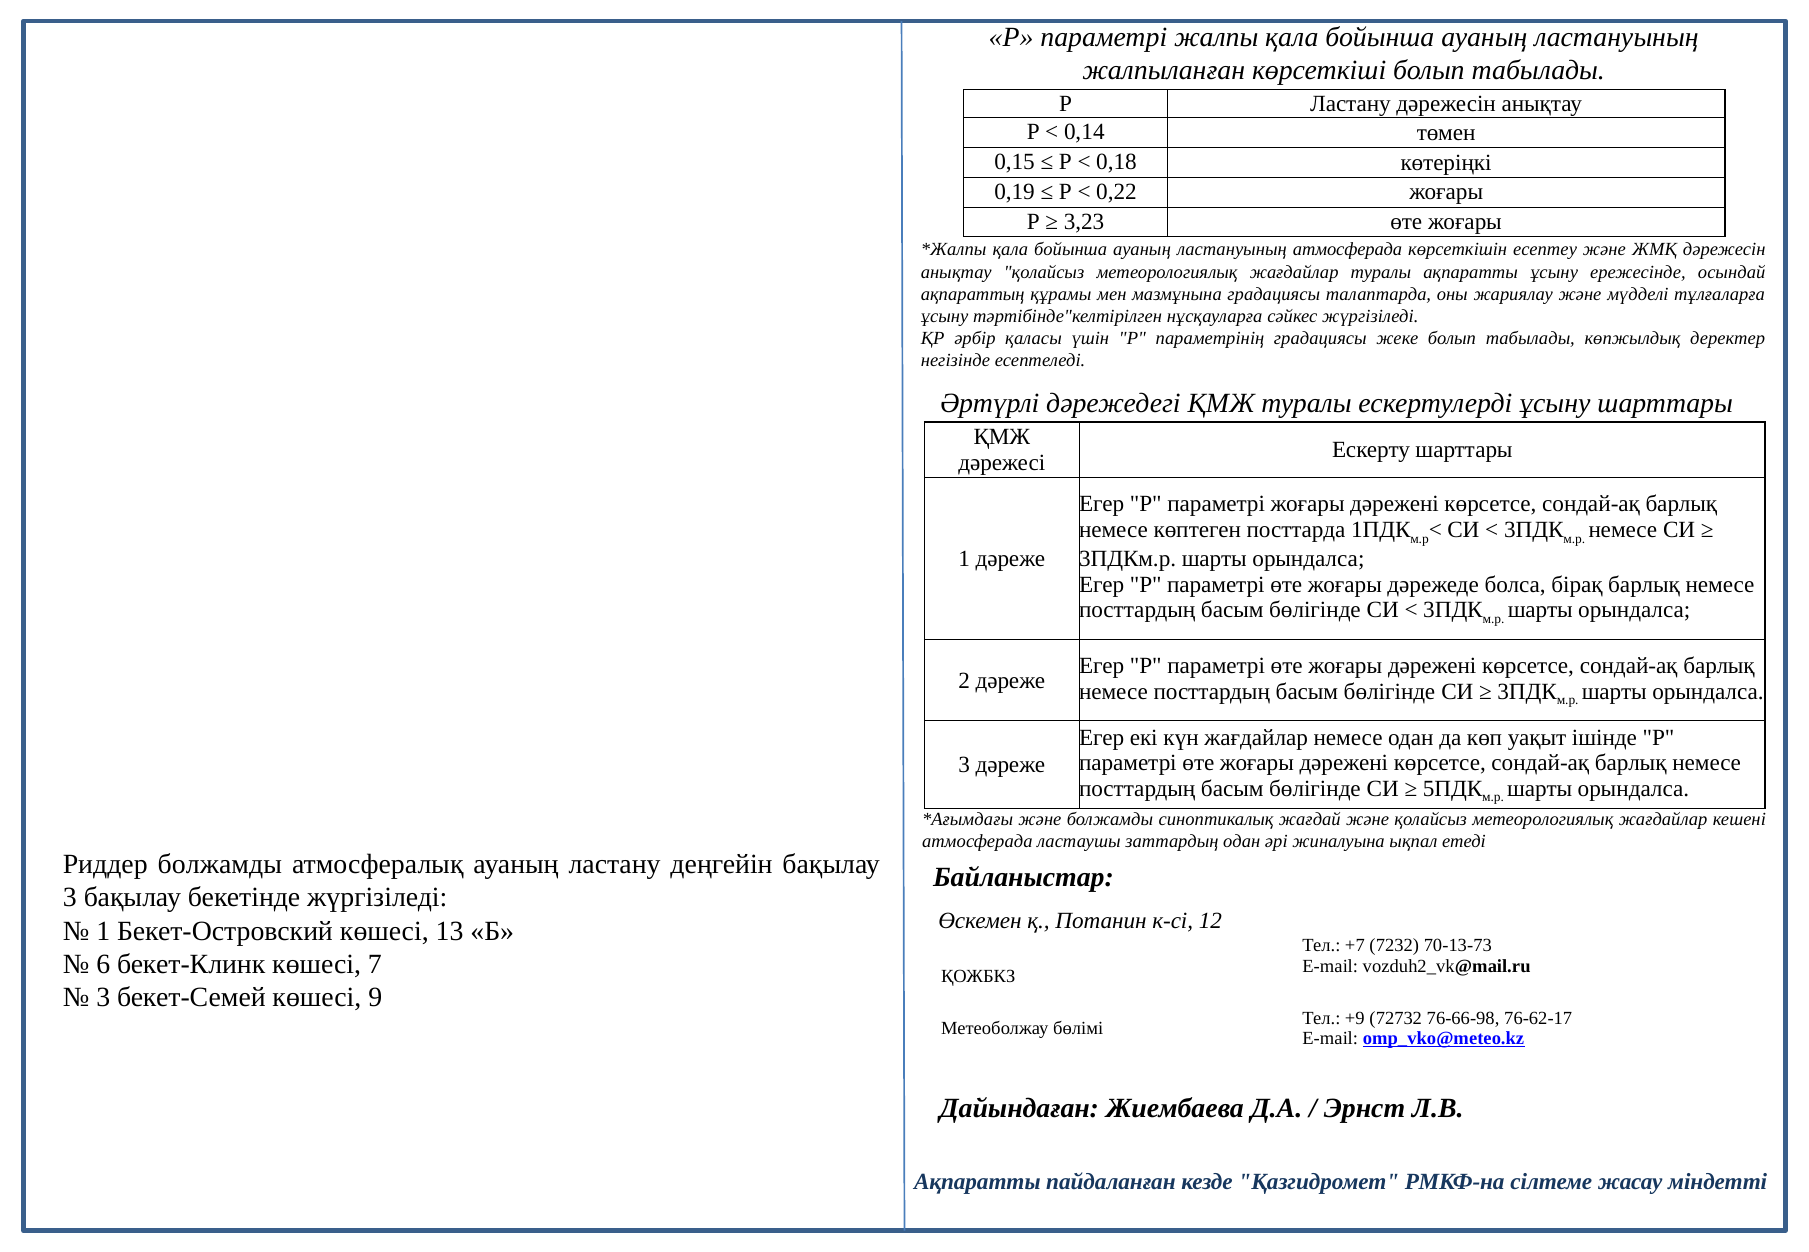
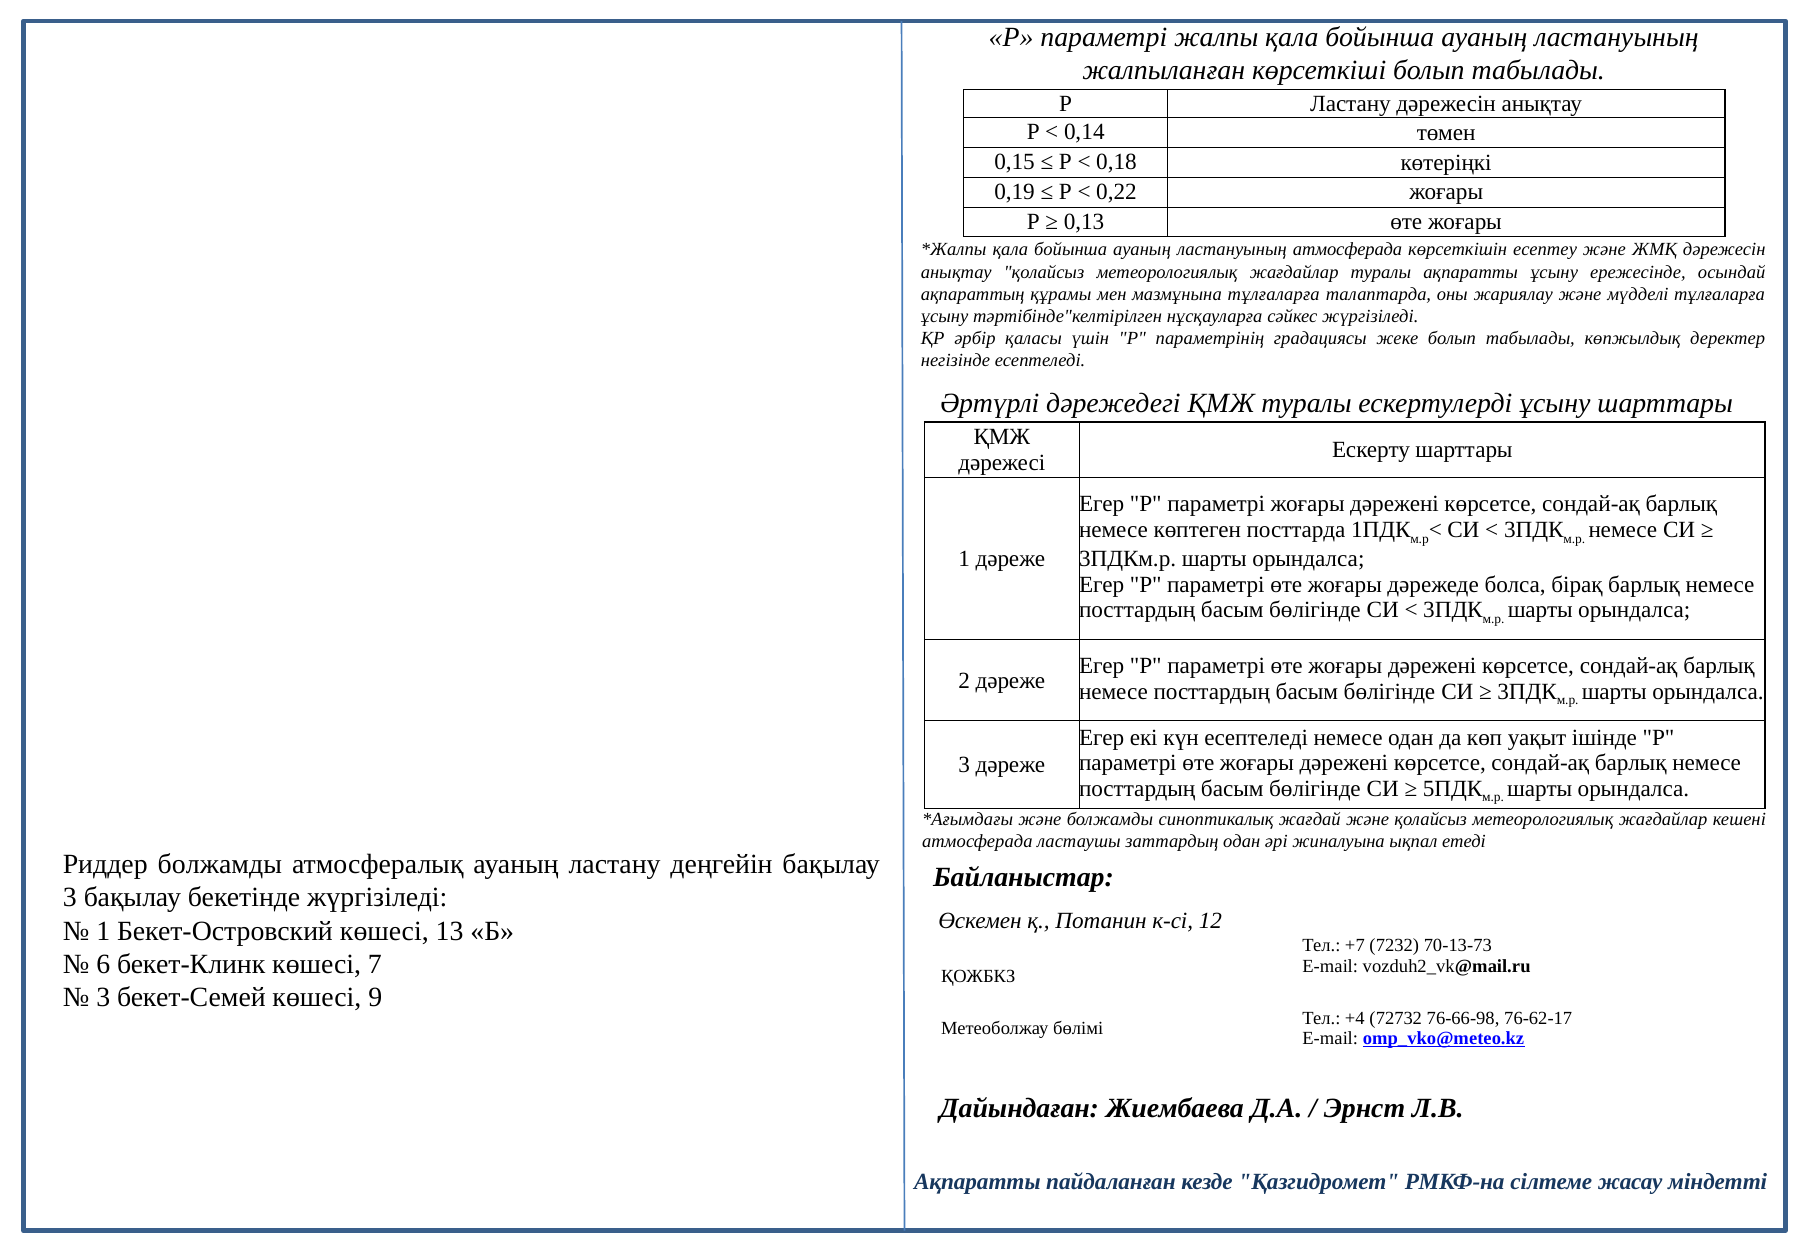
3,23: 3,23 -> 0,13 (1084, 222)
мазмұнына градациясы: градациясы -> тұлғаларға (1274, 294)
күн жағдайлар: жағдайлар -> есептеледі (1256, 738)
+9: +9 -> +4 (1355, 1018)
